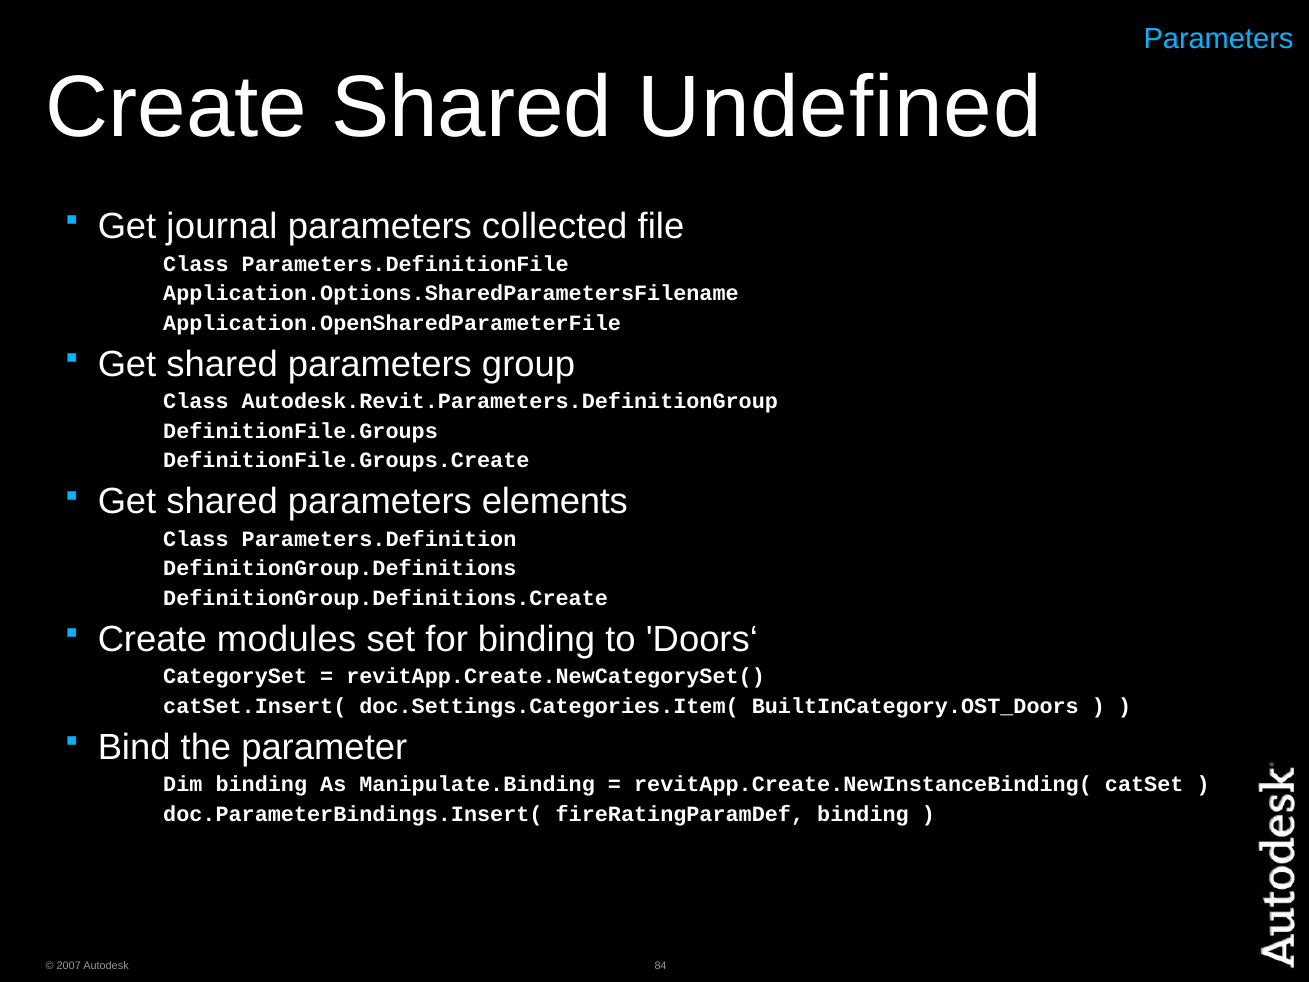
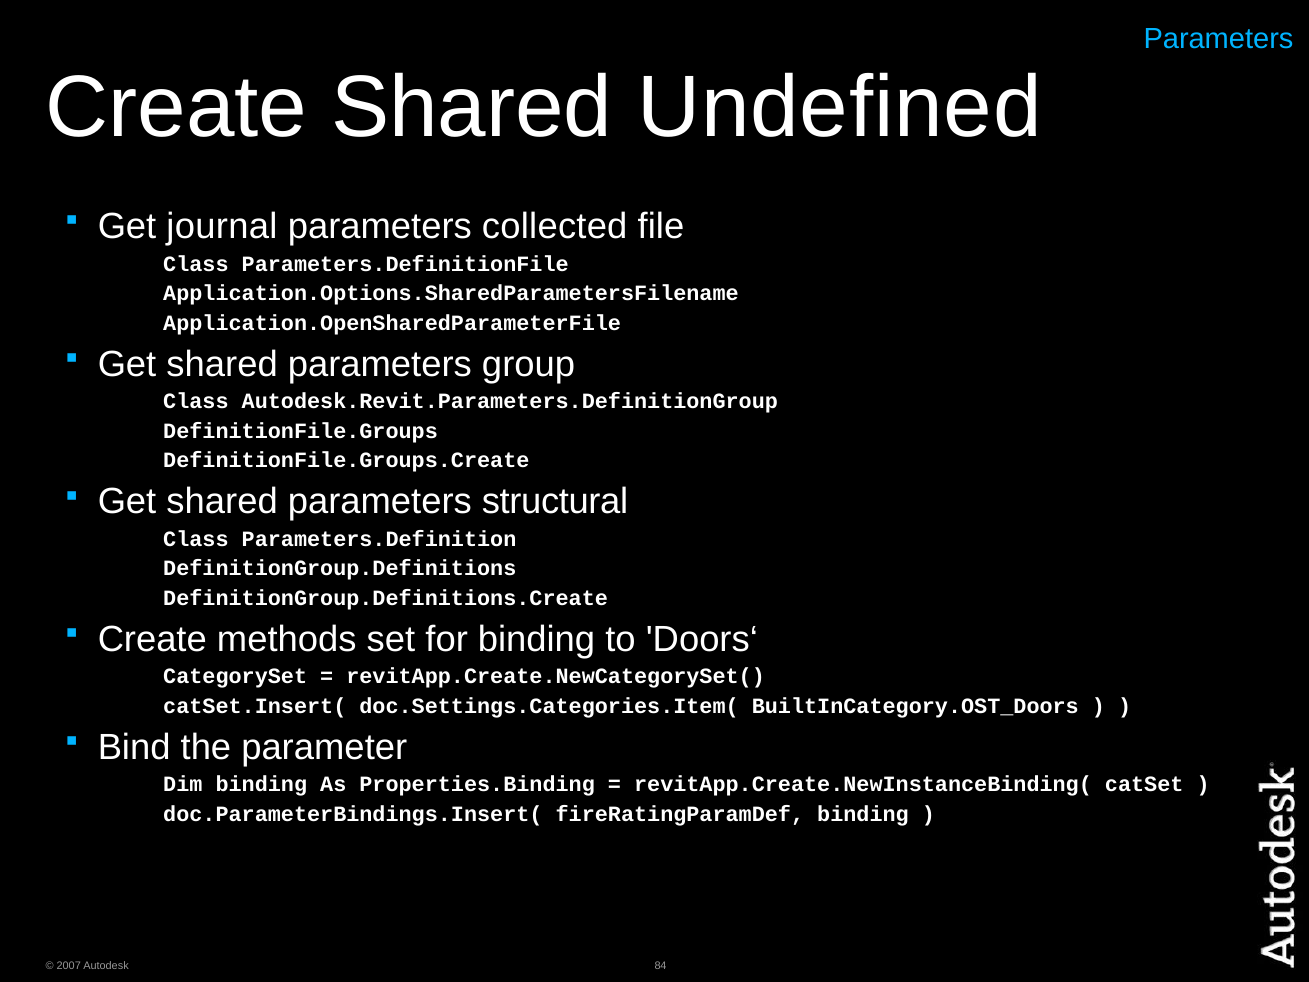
elements: elements -> structural (555, 502)
modules: modules -> methods (287, 639)
Manipulate.Binding: Manipulate.Binding -> Properties.Binding (477, 785)
